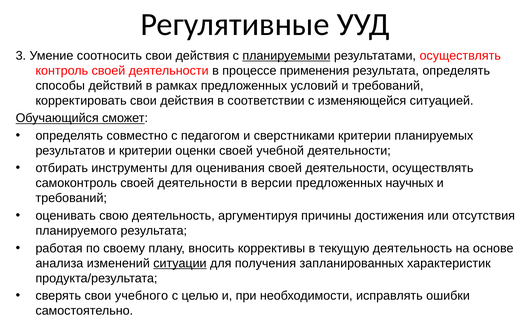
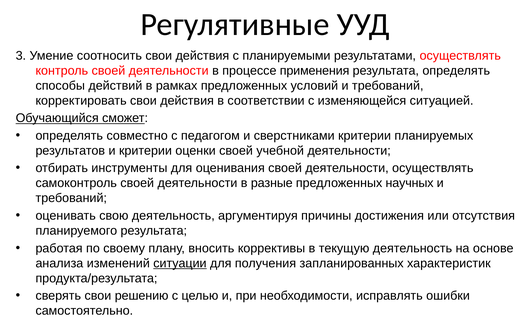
планируемыми underline: present -> none (286, 56)
версии: версии -> разные (272, 183)
учебного: учебного -> решению (142, 295)
